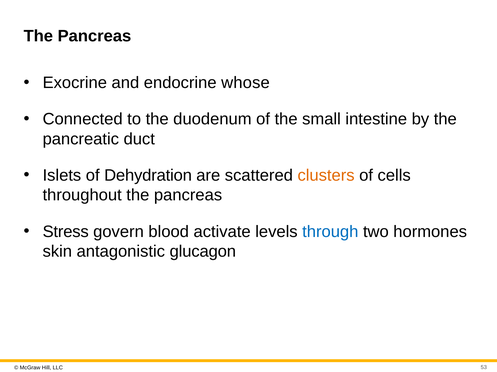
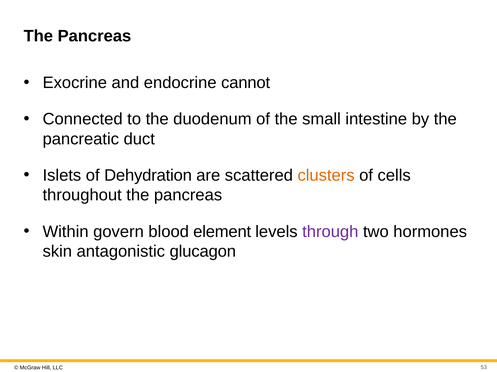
whose: whose -> cannot (246, 83)
Stress: Stress -> Within (66, 232)
activate: activate -> element (222, 232)
through colour: blue -> purple (330, 232)
